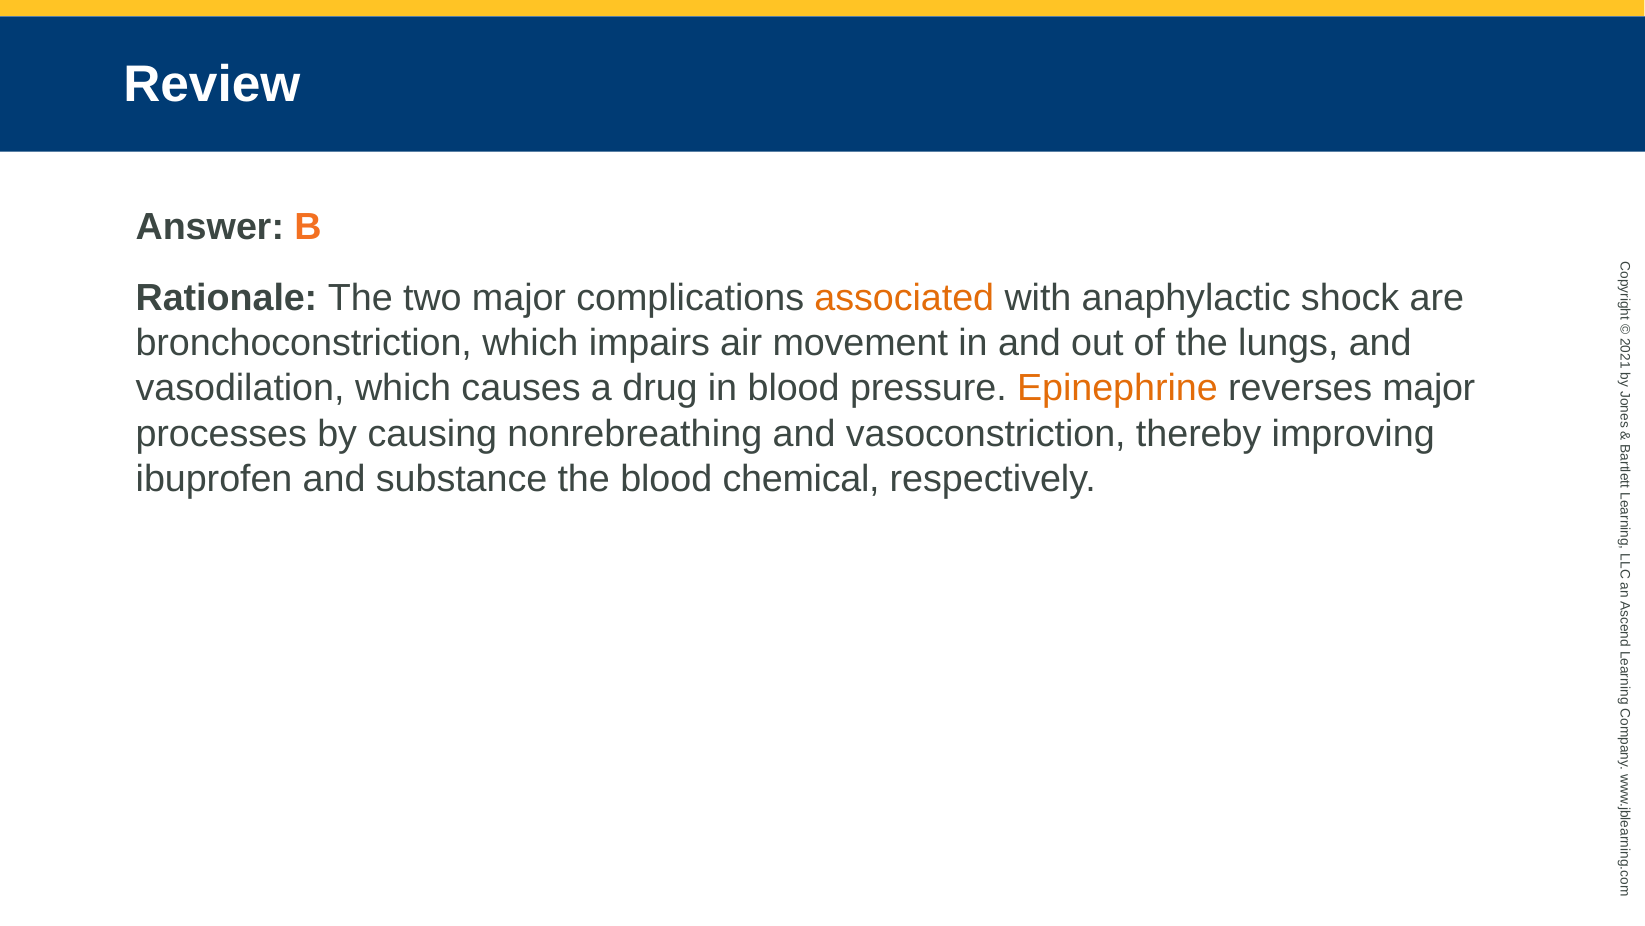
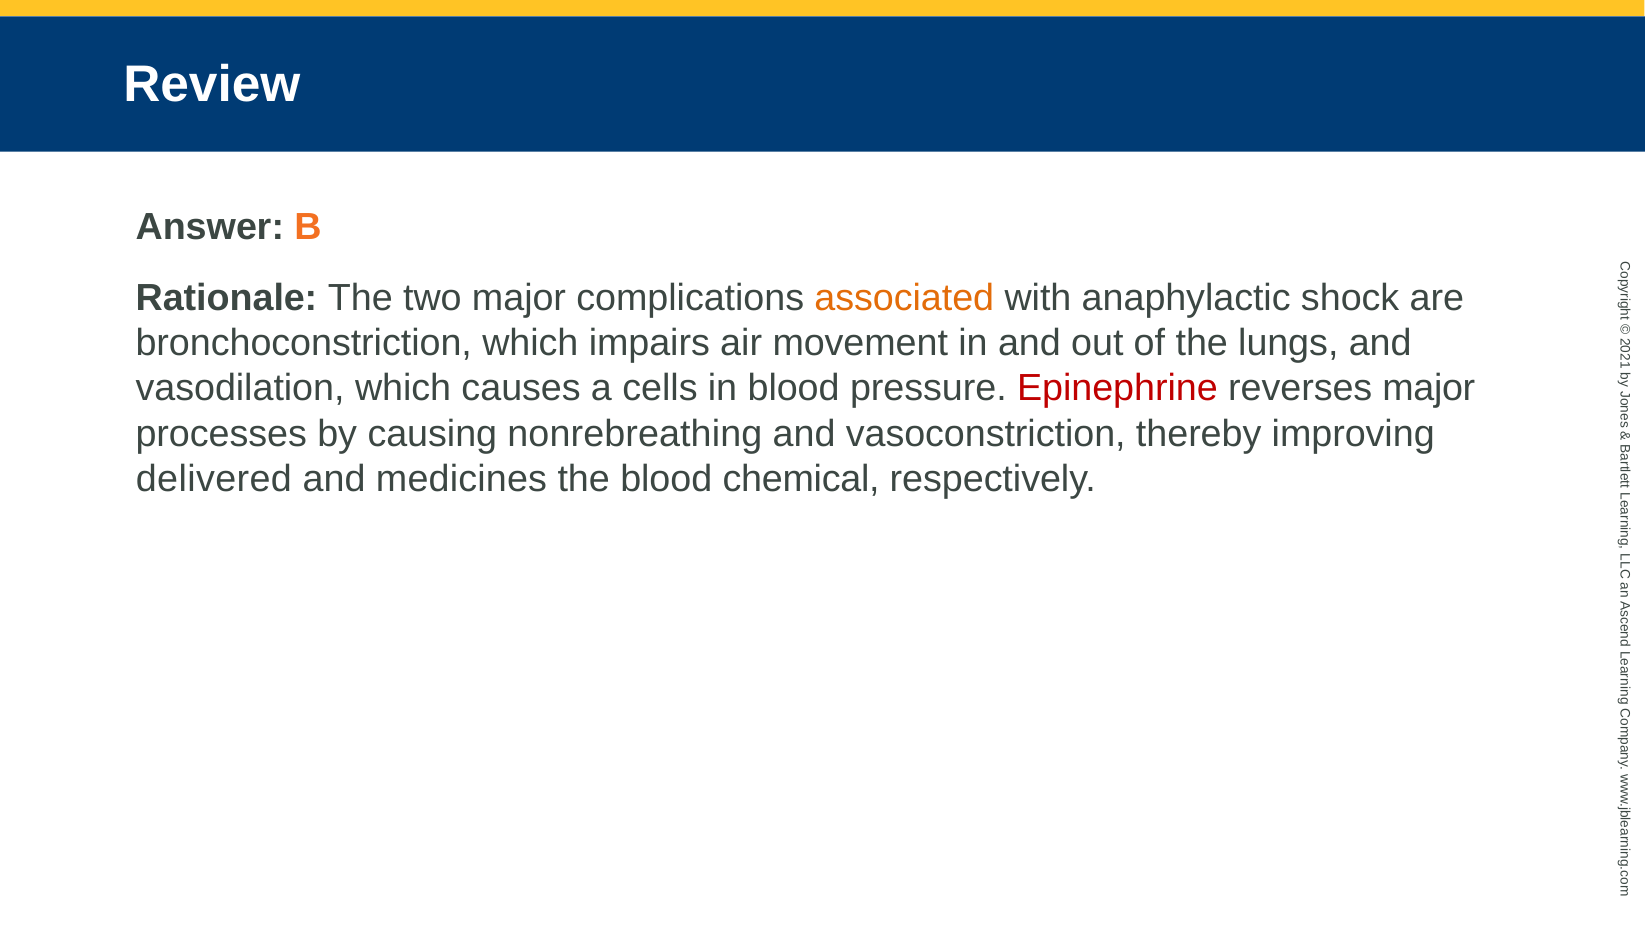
drug: drug -> cells (660, 388)
Epinephrine colour: orange -> red (1117, 388)
ibuprofen: ibuprofen -> delivered (214, 479)
substance: substance -> medicines (462, 479)
